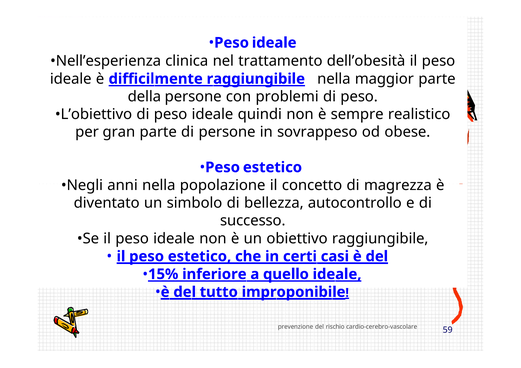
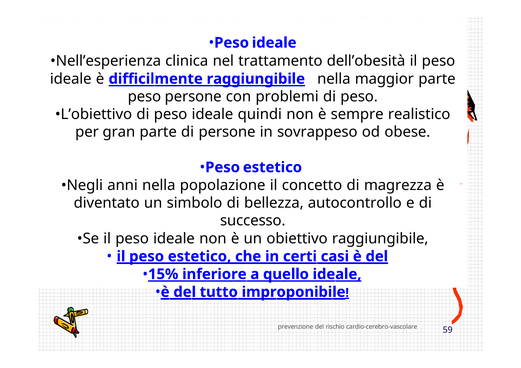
della: della -> peso (144, 97)
